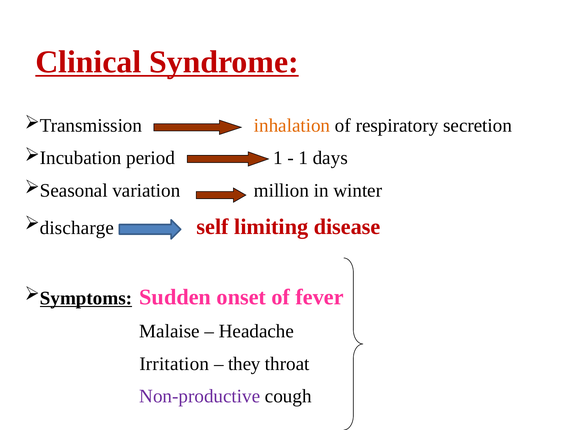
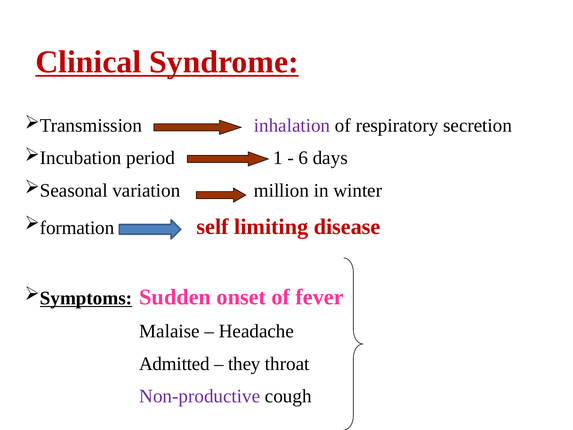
inhalation colour: orange -> purple (292, 125)
1: 1 -> 6 (303, 158)
discharge: discharge -> formation (77, 228)
Irritation: Irritation -> Admitted (174, 364)
